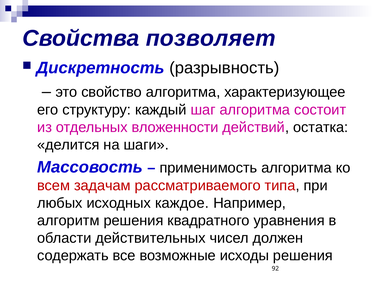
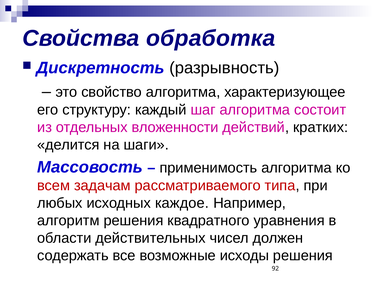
позволяет: позволяет -> обработка (211, 38)
остатка: остатка -> кратких (321, 127)
